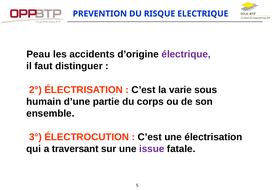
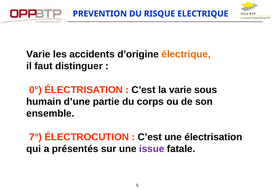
Peau: Peau -> Varie (38, 54)
électrique colour: purple -> orange (186, 54)
2°: 2° -> 0° (35, 90)
3°: 3° -> 7° (35, 137)
traversant: traversant -> présentés (75, 149)
